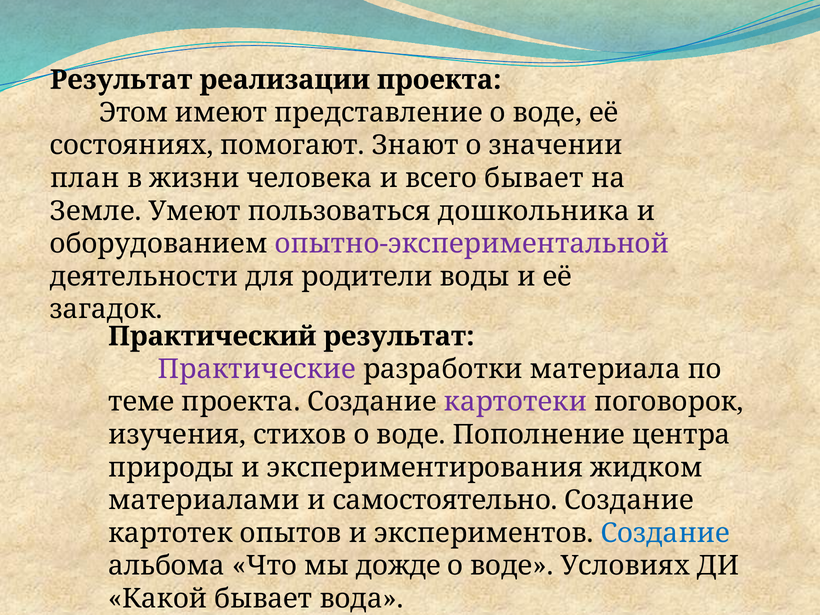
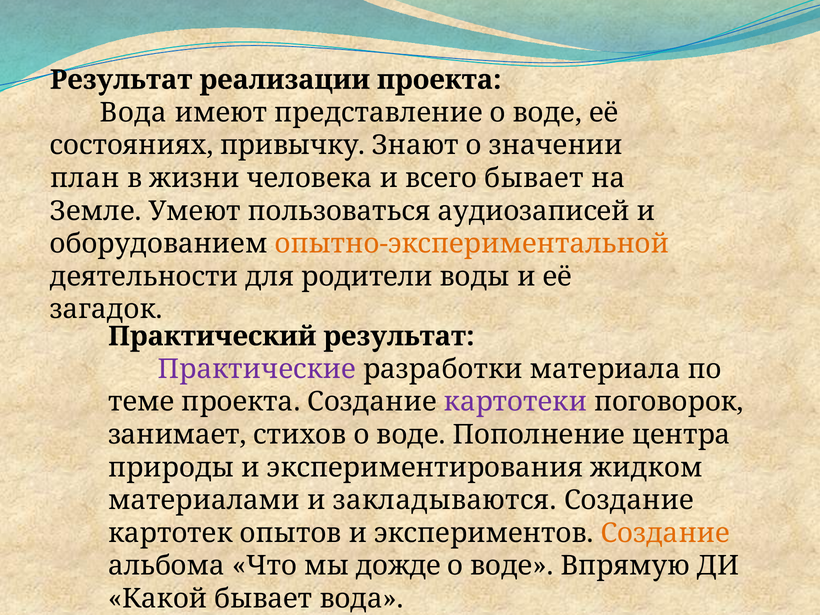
Этом: Этом -> Вода (133, 113)
помогают: помогают -> привычку (293, 145)
дошкольника: дошкольника -> аудиозаписей (534, 211)
опытно-экспериментальной colour: purple -> orange (472, 244)
изучения: изучения -> занимает (177, 435)
самостоятельно: самостоятельно -> закладываются (445, 500)
Создание colour: blue -> orange (665, 533)
Условиях: Условиях -> Впрямую (625, 566)
